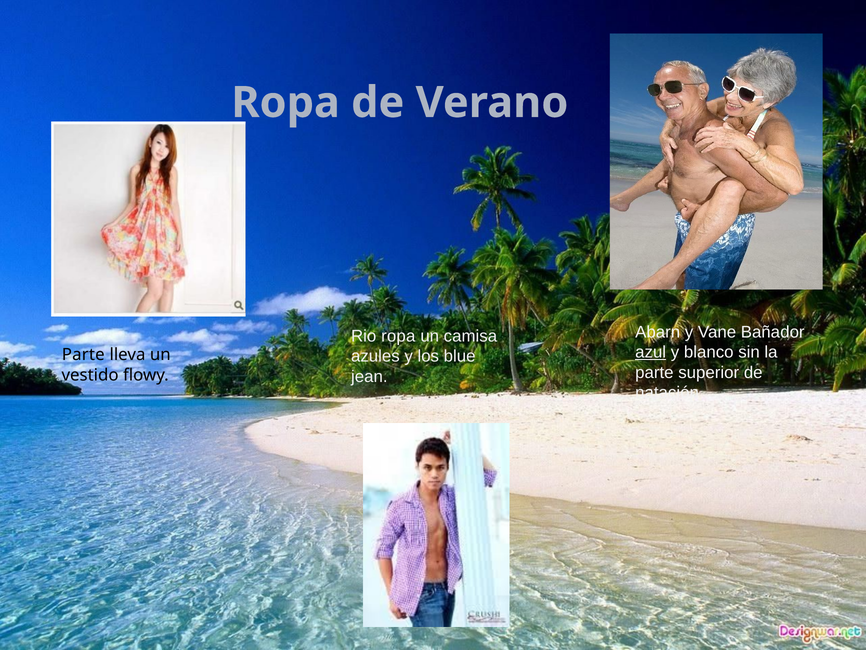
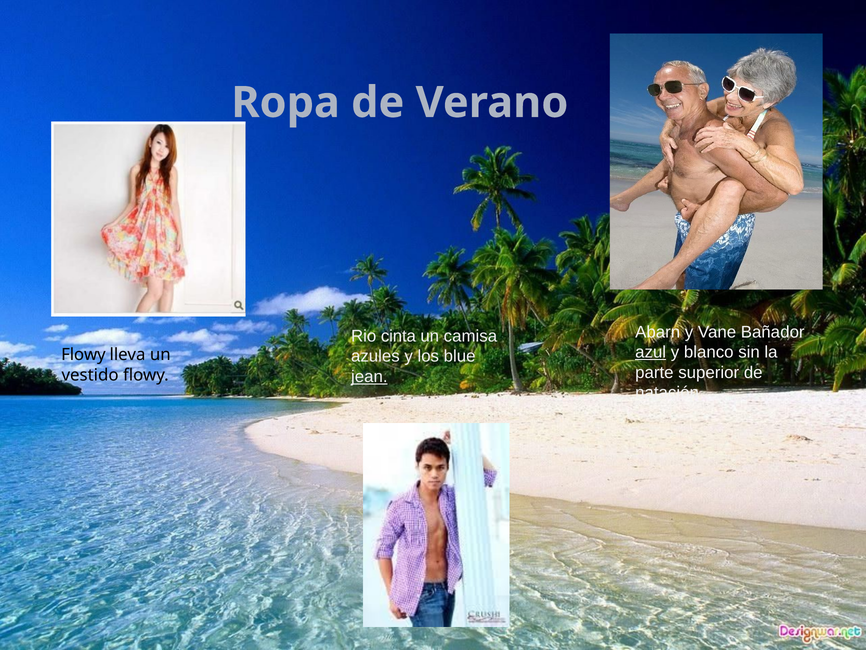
Rio ropa: ropa -> cinta (398, 336)
Parte: Parte -> Flowy (83, 355)
jean underline: none -> present (369, 376)
